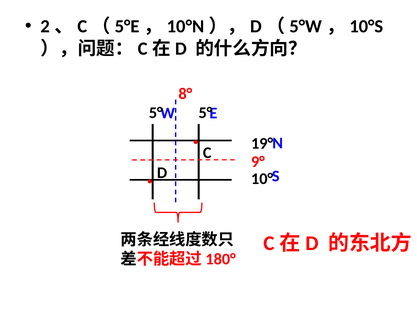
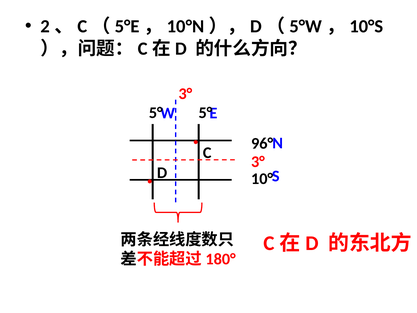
8°: 8° -> 3° (185, 94)
19°: 19° -> 96° (262, 143)
9°: 9° -> 3° (258, 162)
